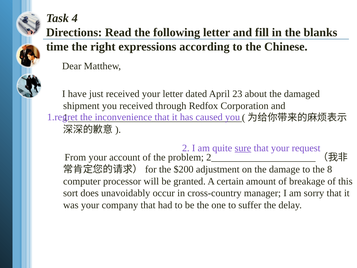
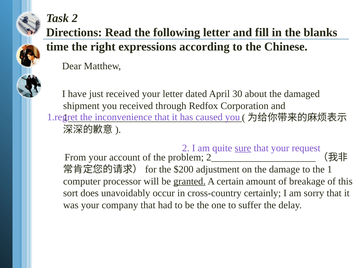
Task 4: 4 -> 2 (75, 18)
23: 23 -> 30 (237, 94)
8: 8 -> 1 (330, 169)
granted underline: none -> present (190, 181)
manager: manager -> certainly (262, 193)
